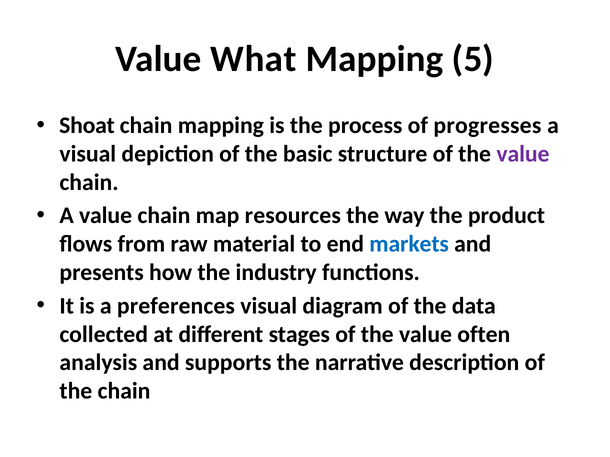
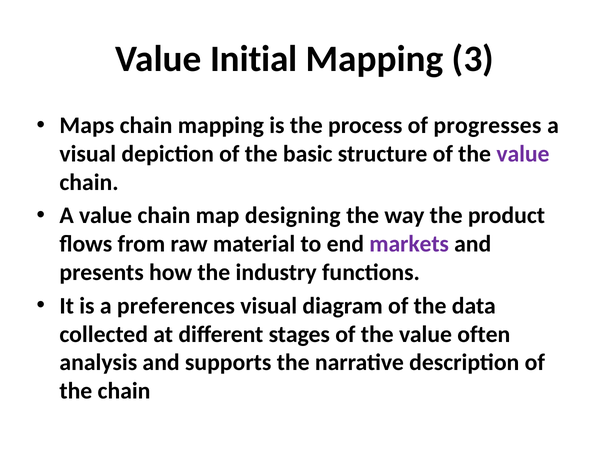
What: What -> Initial (254, 59)
5: 5 -> 3 (473, 59)
Shoat: Shoat -> Maps (87, 126)
resources: resources -> designing (293, 216)
markets colour: blue -> purple (409, 244)
